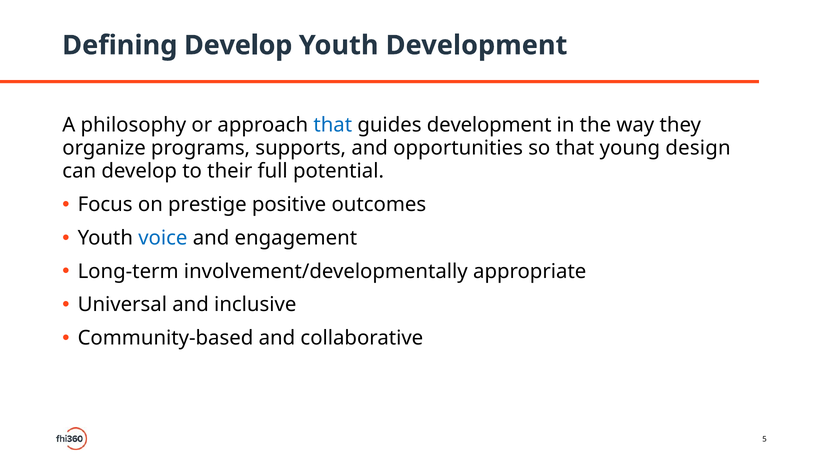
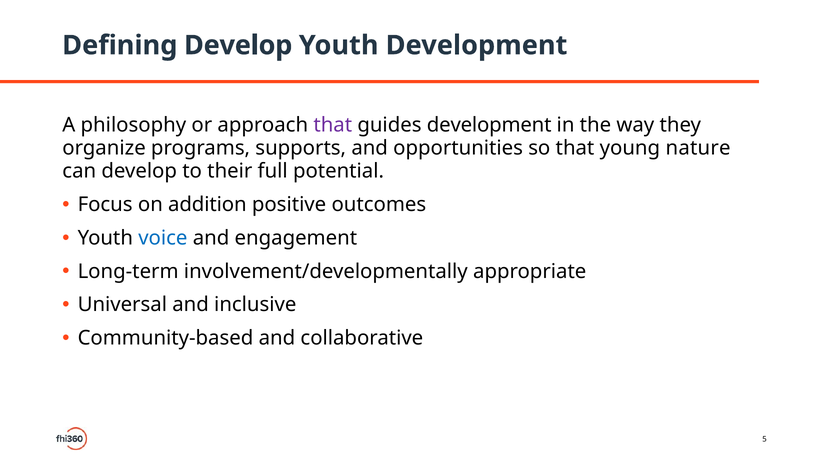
that colour: blue -> purple (333, 125)
design: design -> nature (698, 148)
prestige: prestige -> addition (207, 205)
